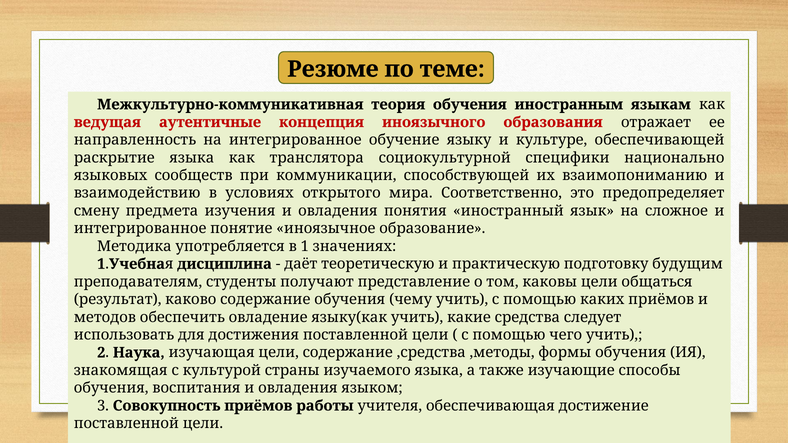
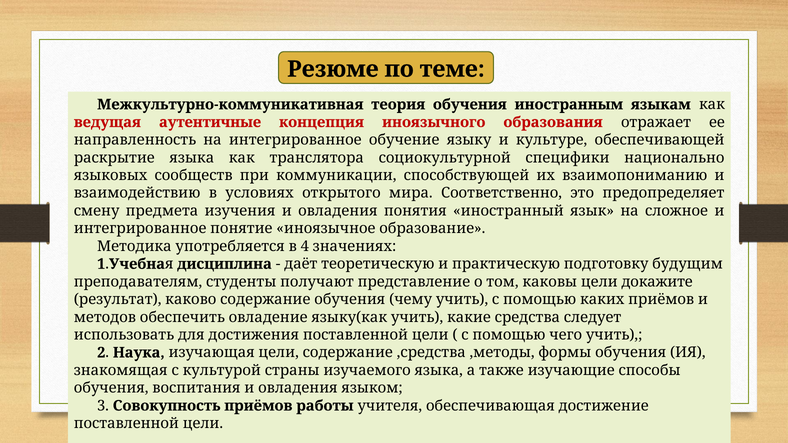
1: 1 -> 4 (305, 246)
общаться: общаться -> докажите (657, 282)
